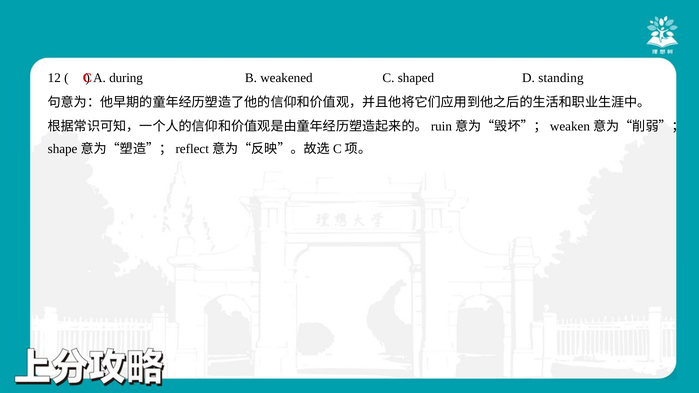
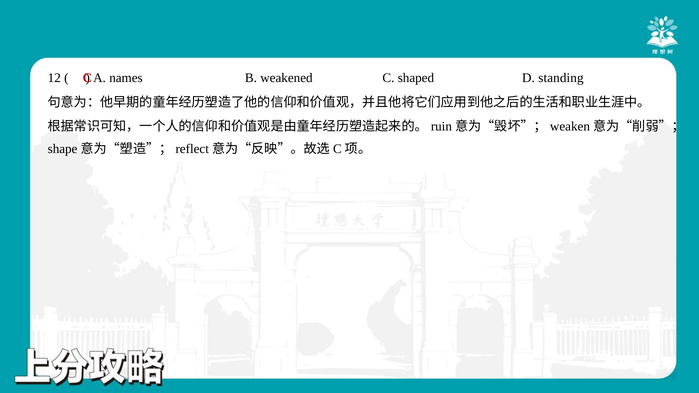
during: during -> names (126, 78)
